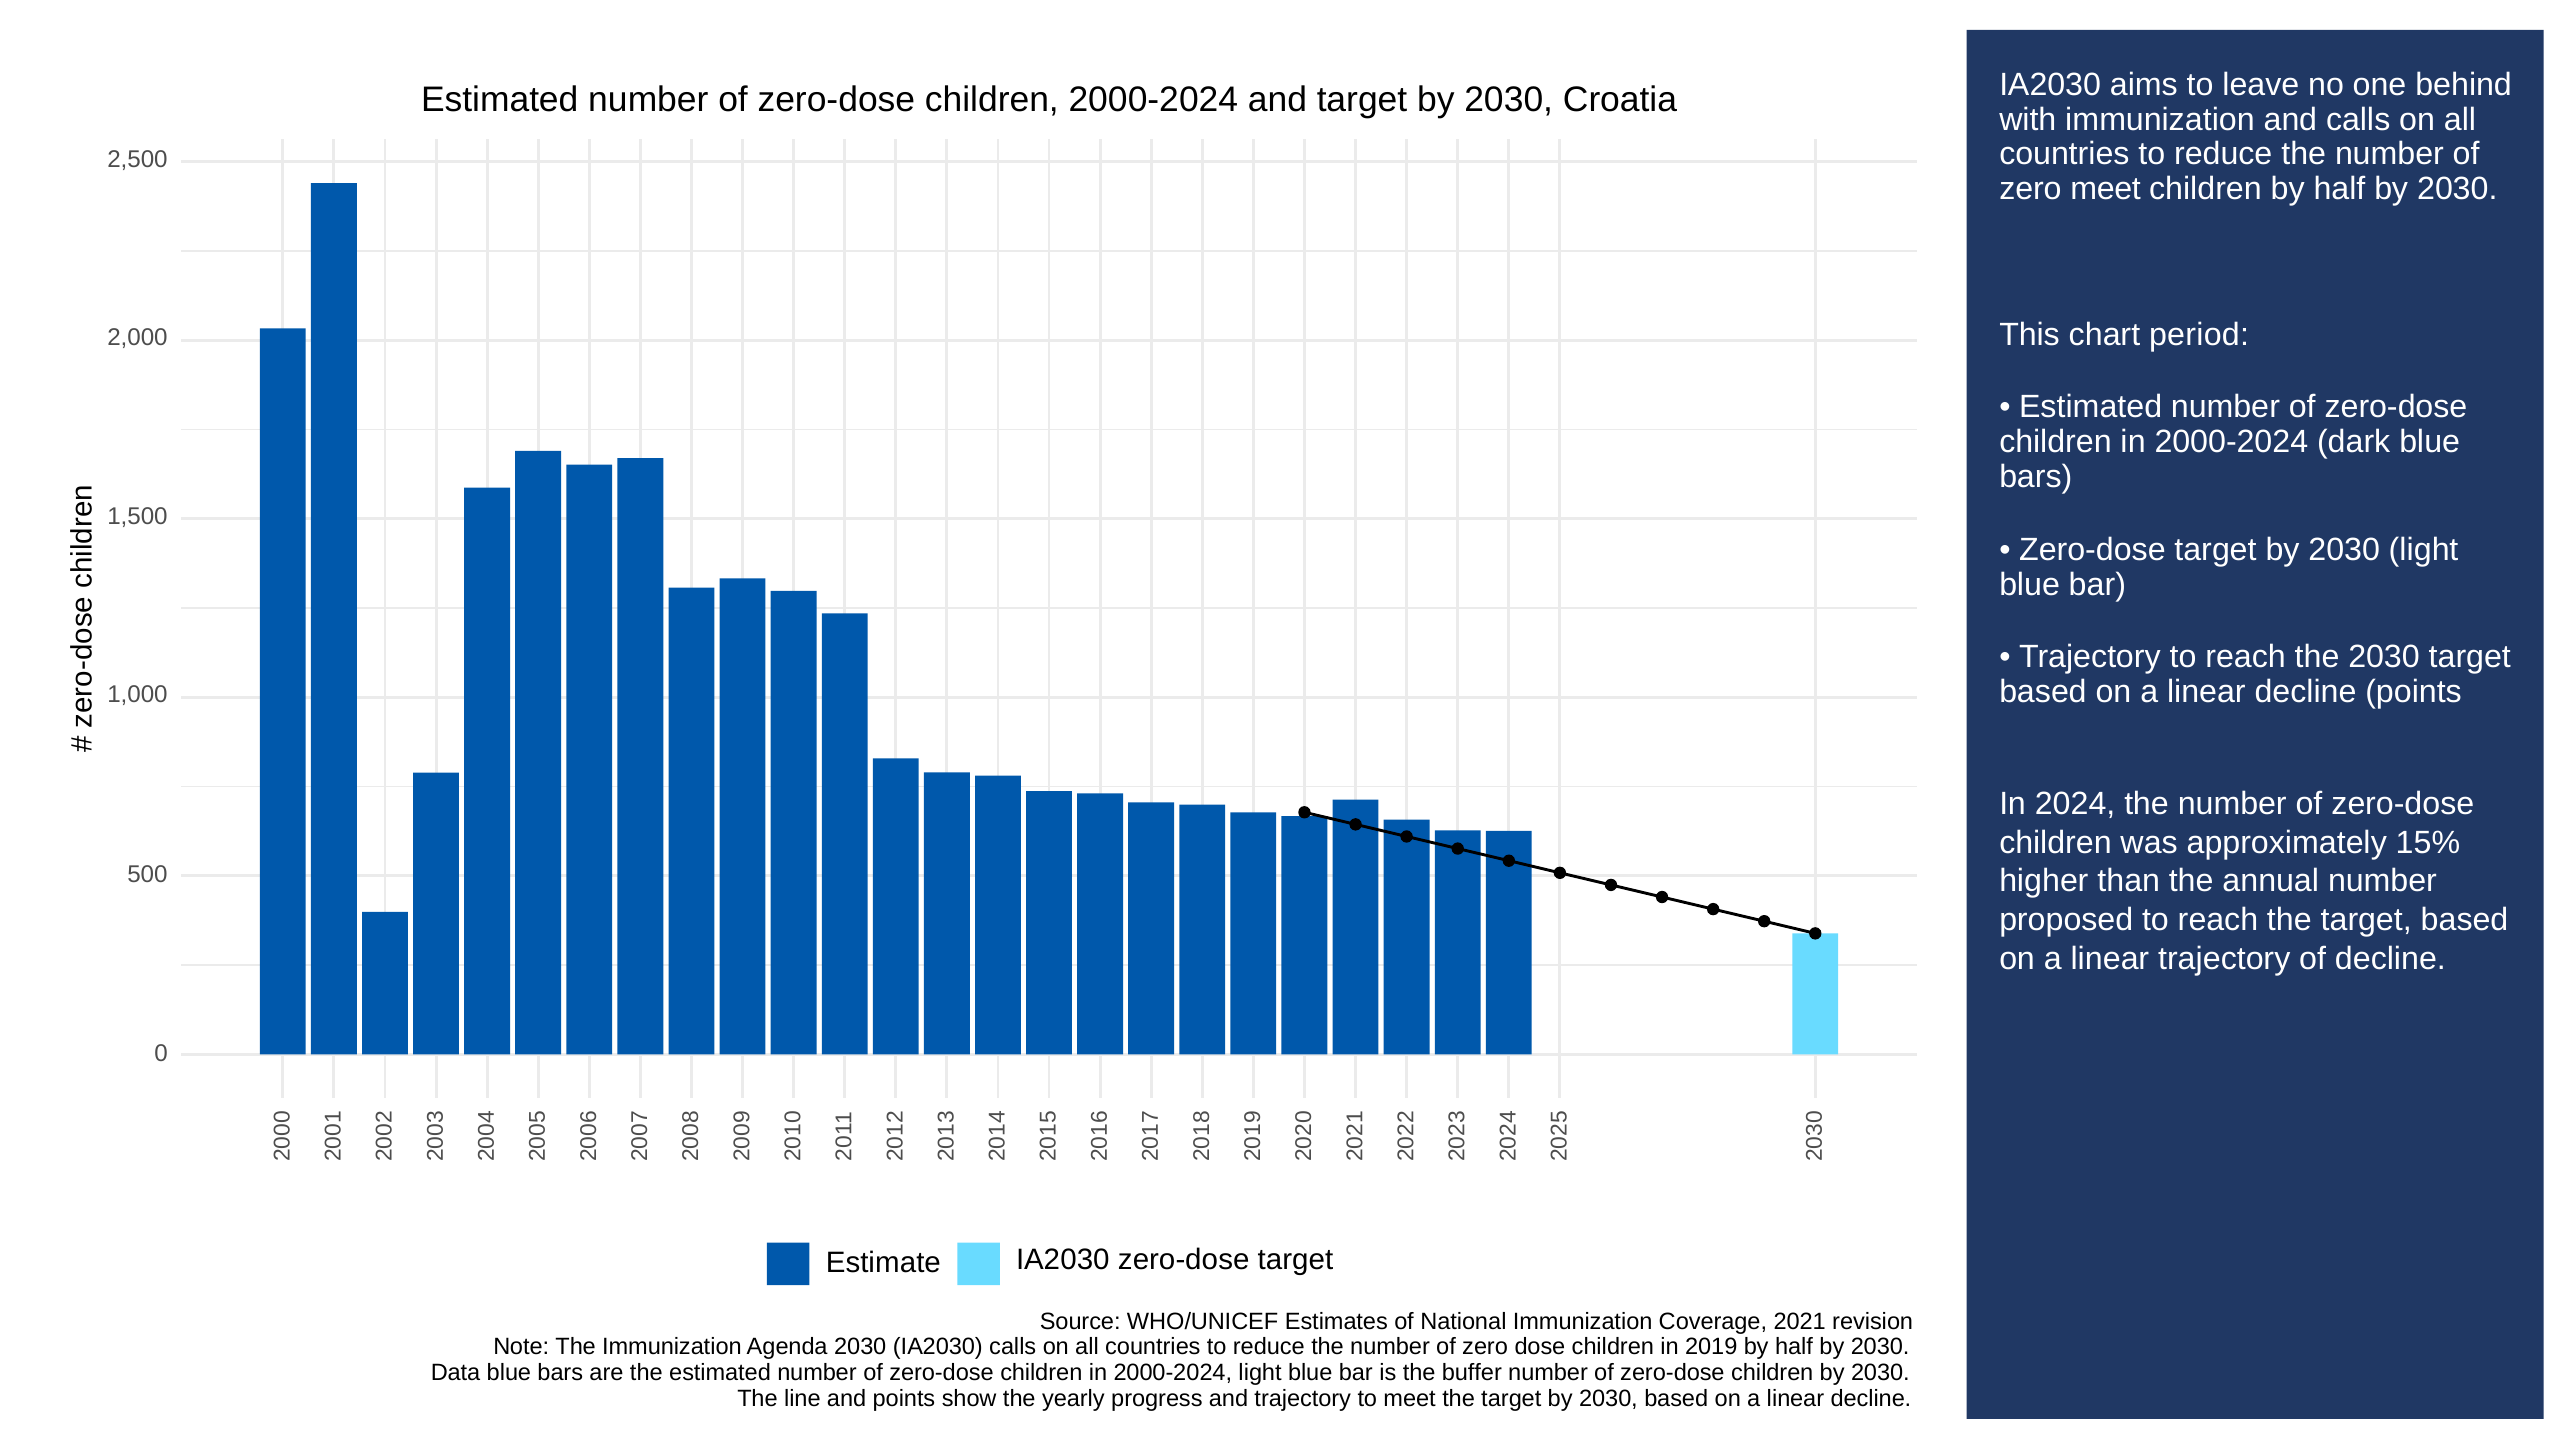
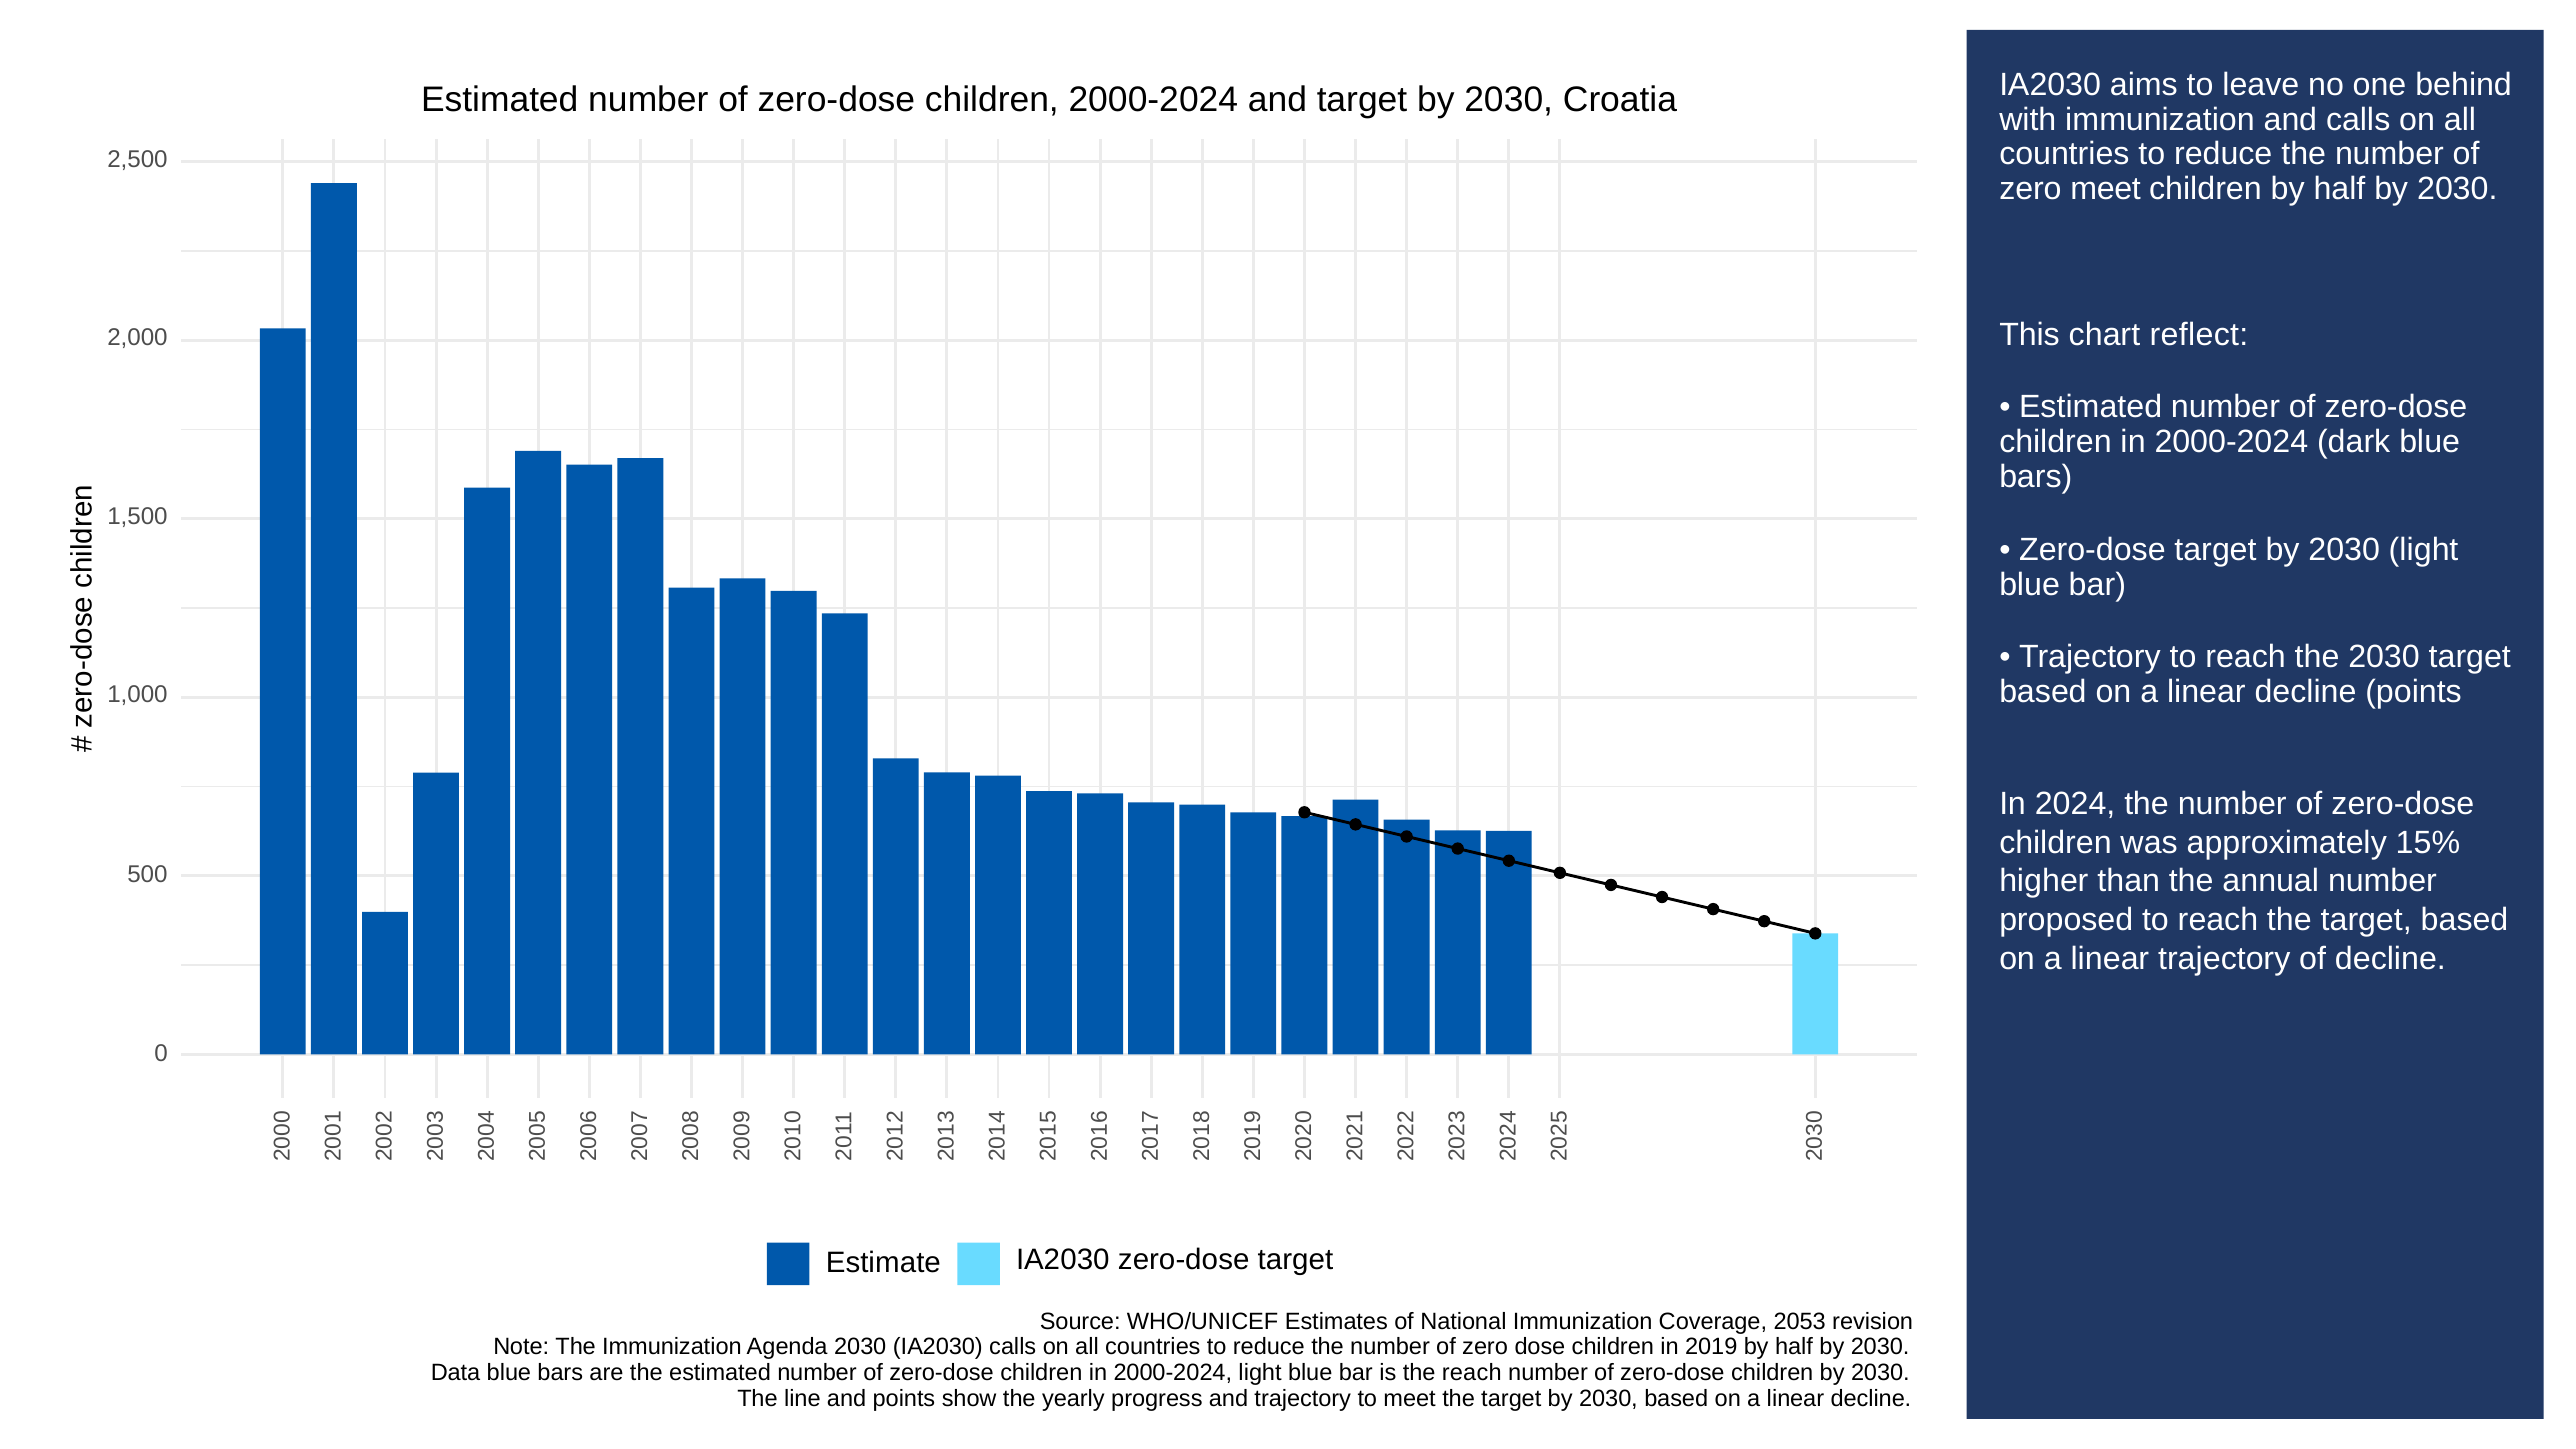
period: period -> reflect (2199, 335)
2021: 2021 -> 2053 (1800, 1322)
the buffer: buffer -> reach (1472, 1373)
